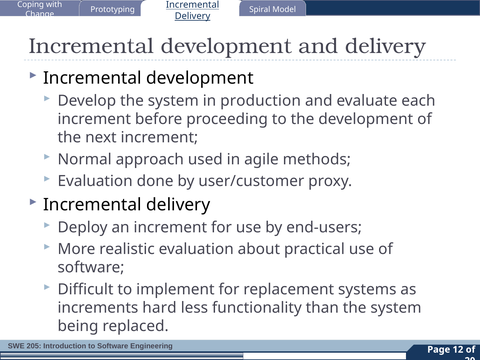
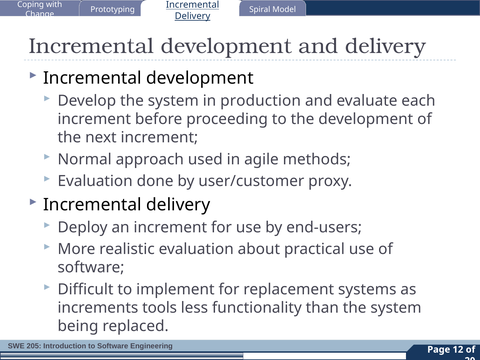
hard: hard -> tools (160, 308)
